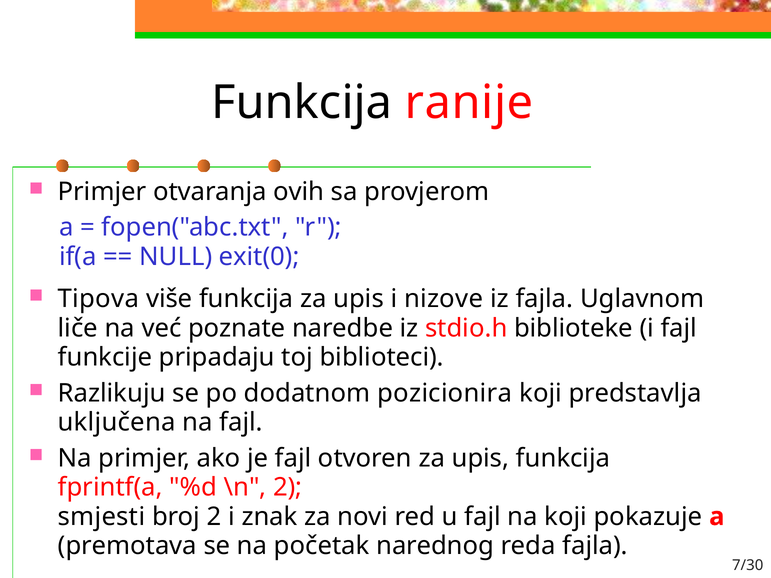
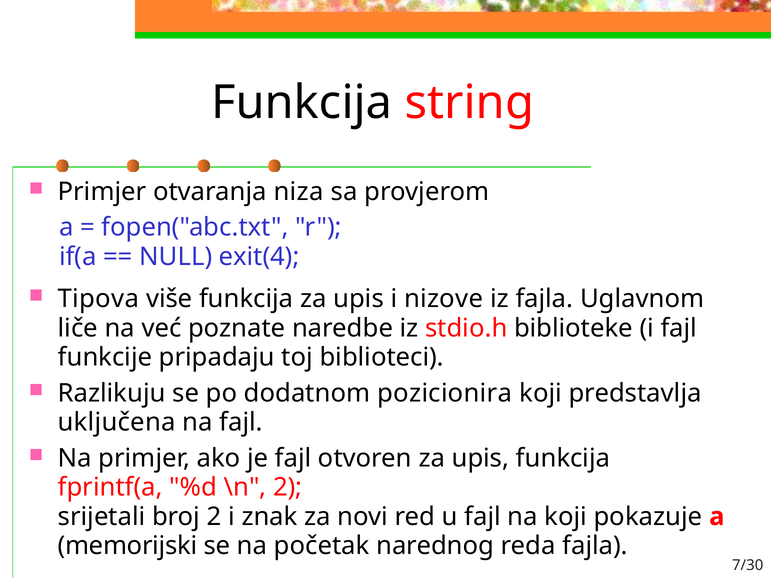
ranije: ranije -> string (469, 103)
ovih: ovih -> niza (299, 192)
exit(0: exit(0 -> exit(4 (259, 257)
smjesti: smjesti -> srijetali (102, 517)
premotava: premotava -> memorijski (127, 546)
